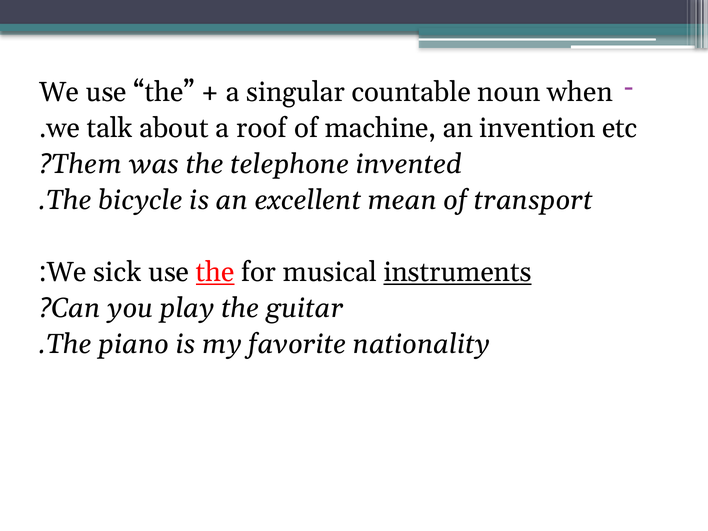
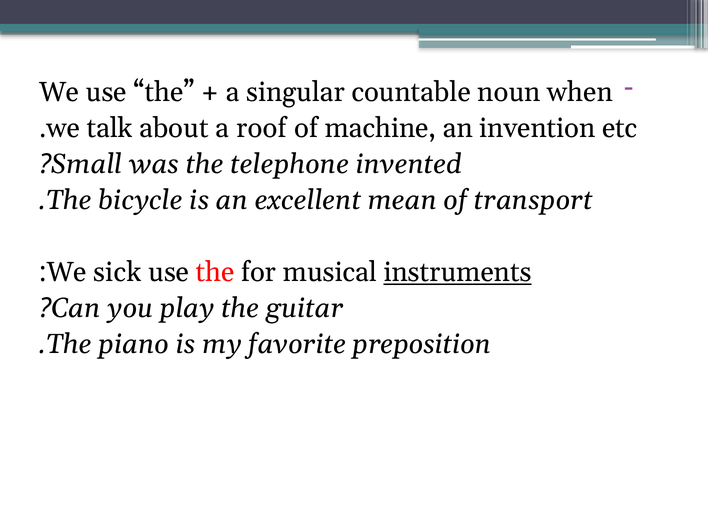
Them: Them -> Small (87, 164)
the underline: present -> none (215, 272)
nationality: nationality -> preposition (422, 344)
